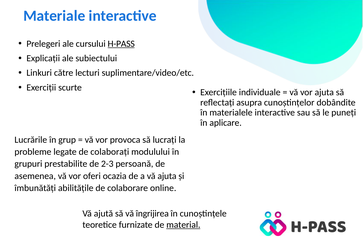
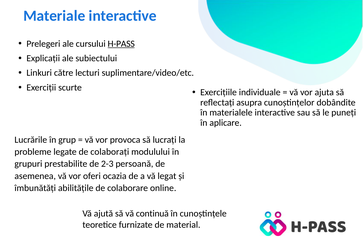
vă ajuta: ajuta -> legat (167, 176)
îngrijirea: îngrijirea -> continuă (152, 213)
material underline: present -> none (183, 225)
